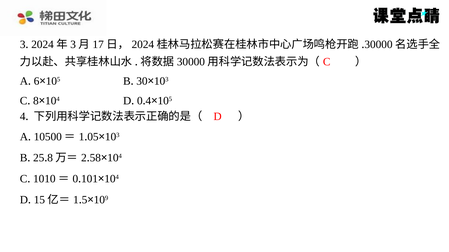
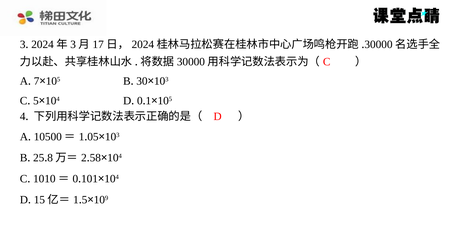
6: 6 -> 7 (37, 81)
8: 8 -> 5 (36, 101)
4: 4 -> 1 (148, 101)
